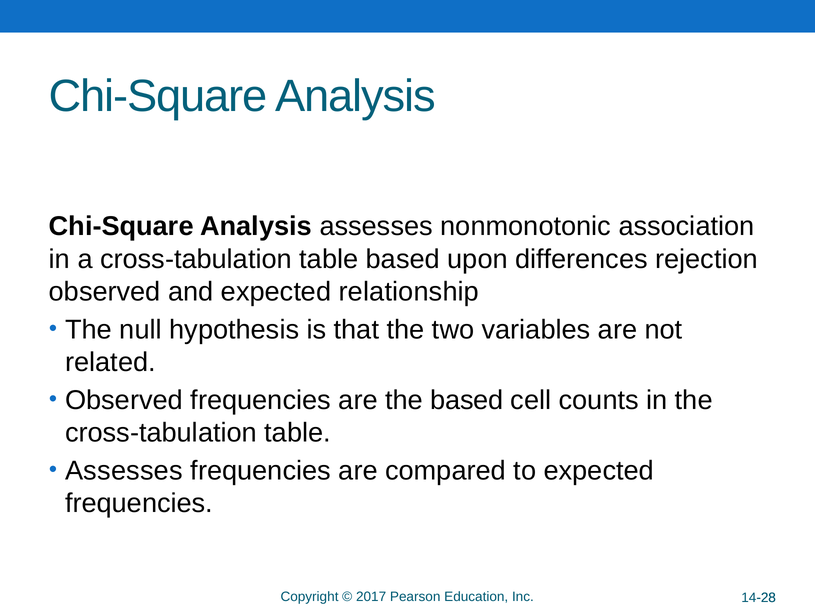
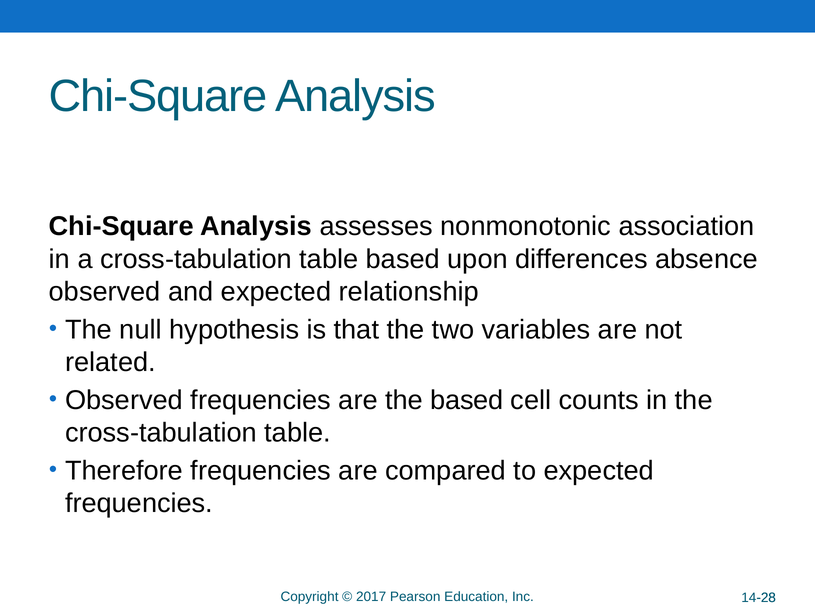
rejection: rejection -> absence (707, 259)
Assesses: Assesses -> Therefore (124, 471)
